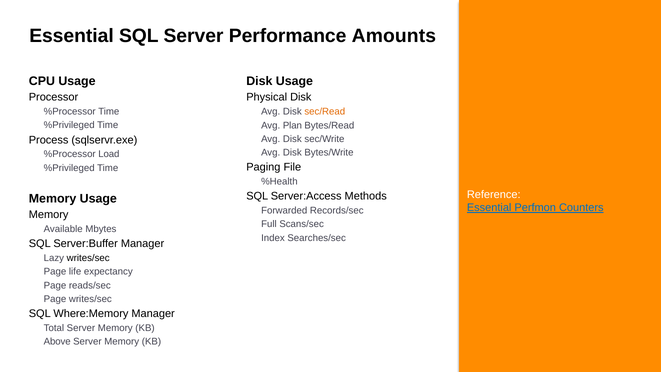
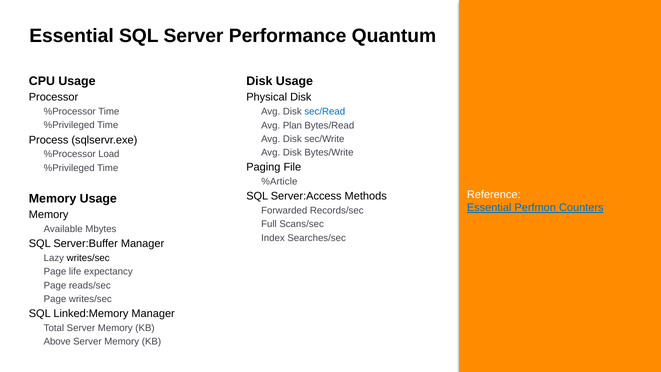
Amounts: Amounts -> Quantum (394, 36)
sec/Read colour: orange -> blue (325, 112)
%Health: %Health -> %Article (279, 182)
Where:Memory: Where:Memory -> Linked:Memory (91, 313)
